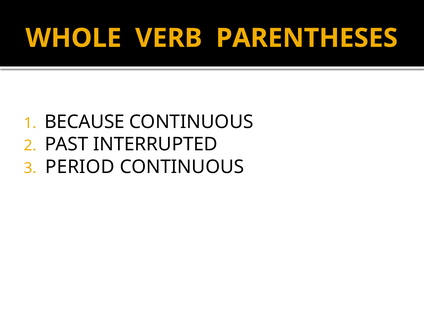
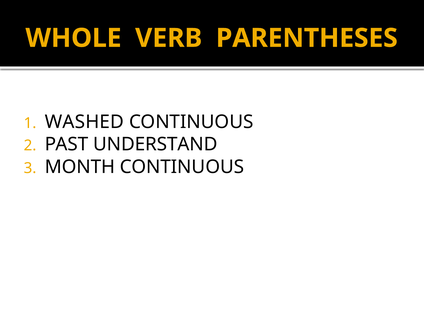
BECAUSE: BECAUSE -> WASHED (84, 122)
INTERRUPTED: INTERRUPTED -> UNDERSTAND (155, 144)
PERIOD: PERIOD -> MONTH (80, 167)
